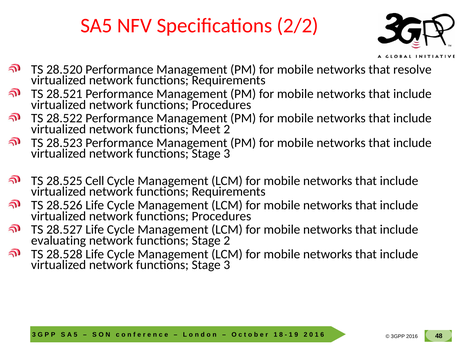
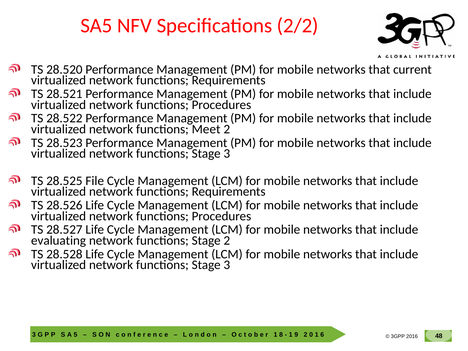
resolve: resolve -> current (412, 69)
Cell: Cell -> File (95, 181)
